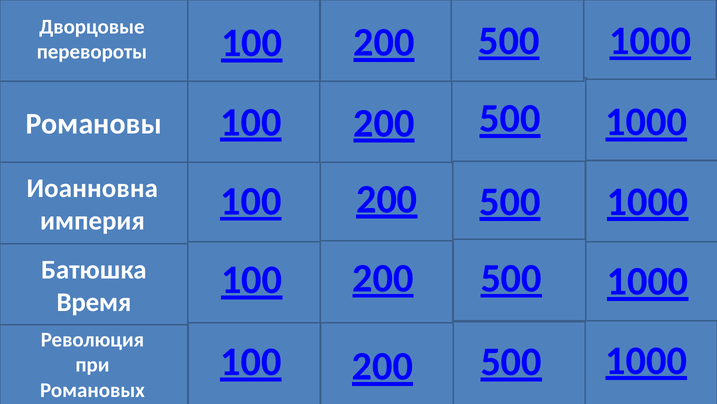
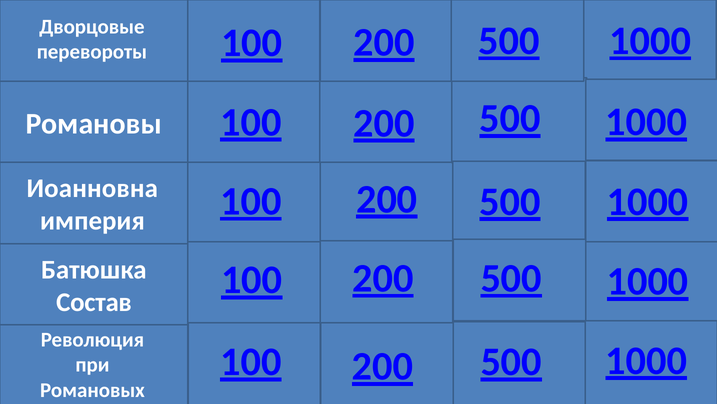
Время: Время -> Состав (94, 302)
